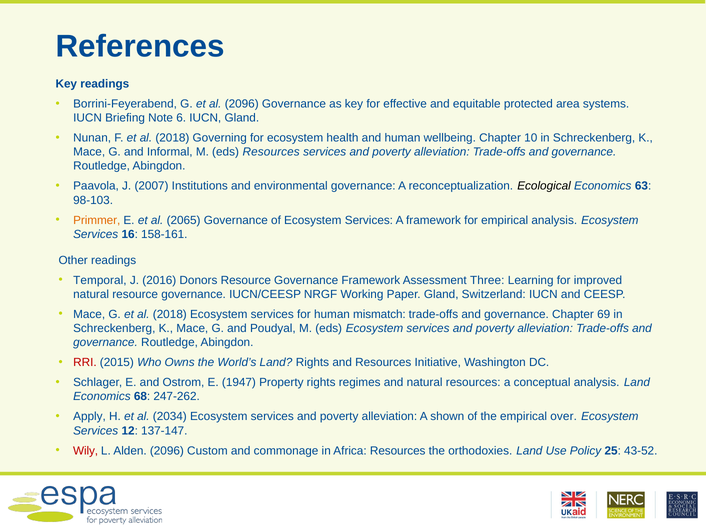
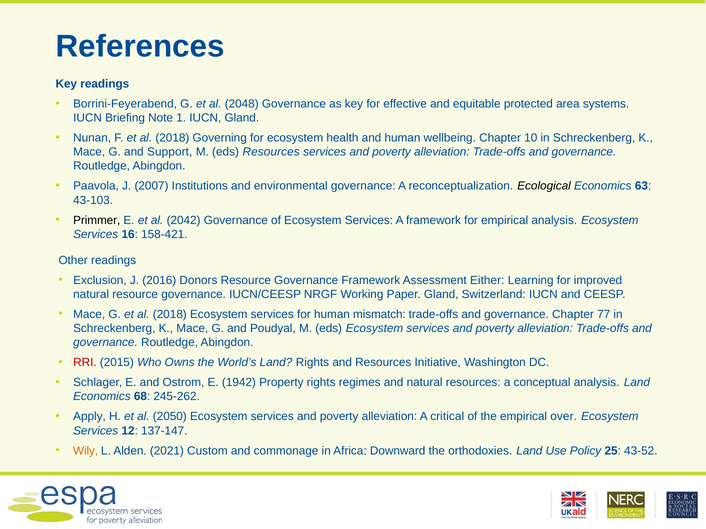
al 2096: 2096 -> 2048 (242, 104)
6: 6 -> 1 (181, 118)
Informal: Informal -> Support (170, 152)
98-103: 98-103 -> 43-103 (93, 200)
Primmer colour: orange -> black (97, 220)
2065: 2065 -> 2042 (184, 220)
158-161: 158-161 -> 158-421 (164, 235)
Temporal: Temporal -> Exclusion (100, 280)
Three: Three -> Either (487, 280)
69: 69 -> 77 (604, 315)
1947: 1947 -> 1942 (239, 383)
247-262: 247-262 -> 245-262 (177, 397)
2034: 2034 -> 2050 (170, 417)
shown: shown -> critical (447, 417)
Wily colour: red -> orange (86, 451)
Alden 2096: 2096 -> 2021 (167, 451)
Africa Resources: Resources -> Downward (398, 451)
